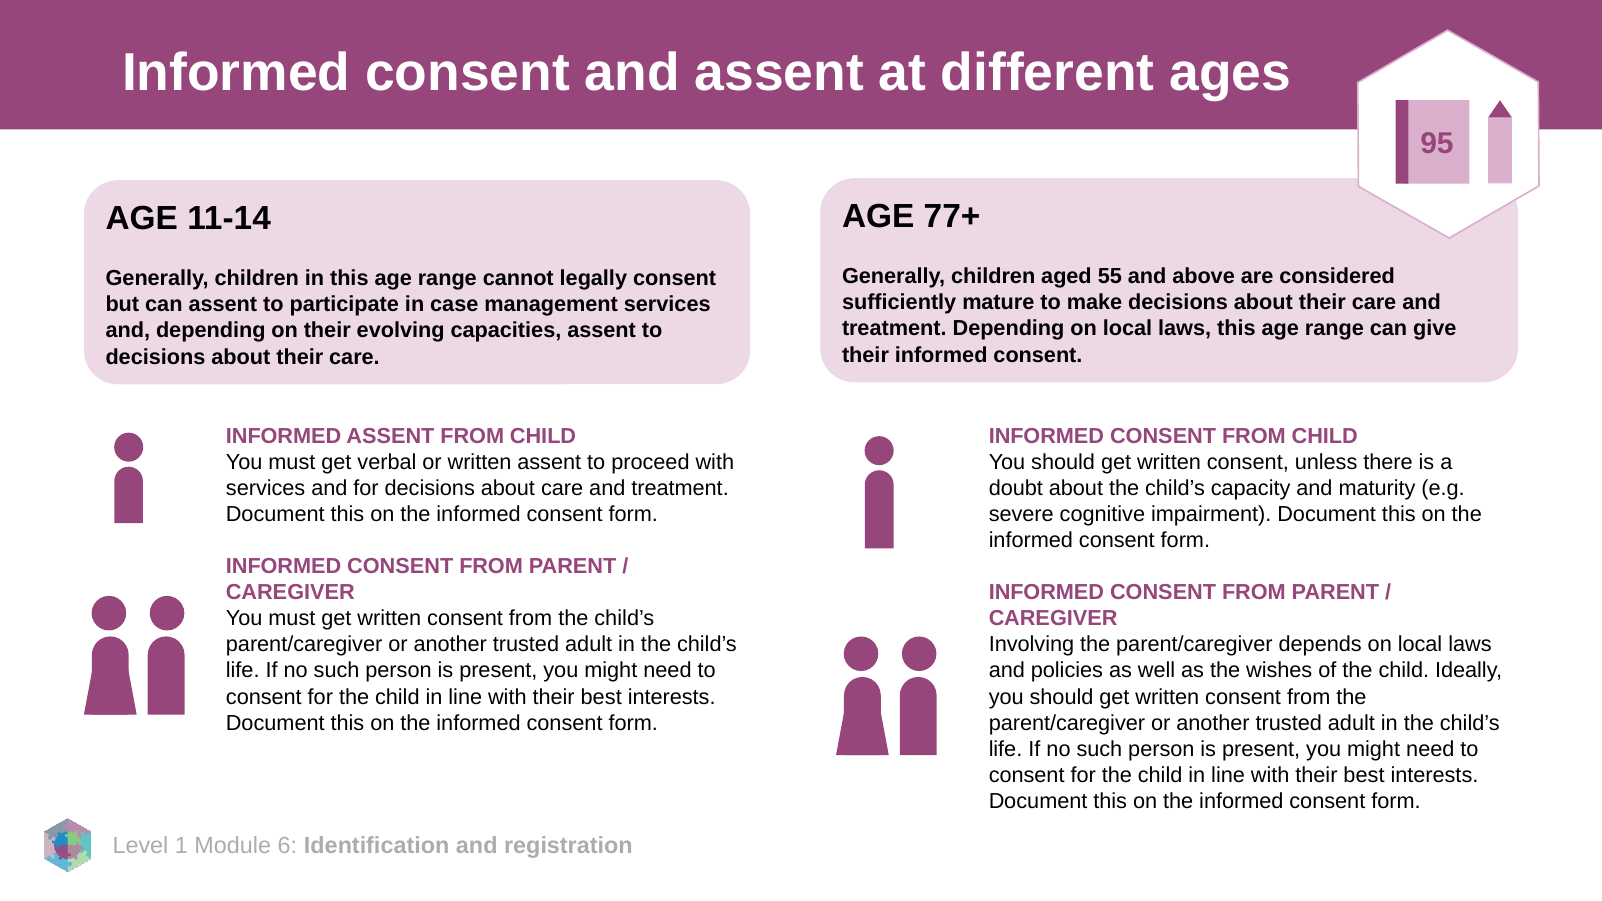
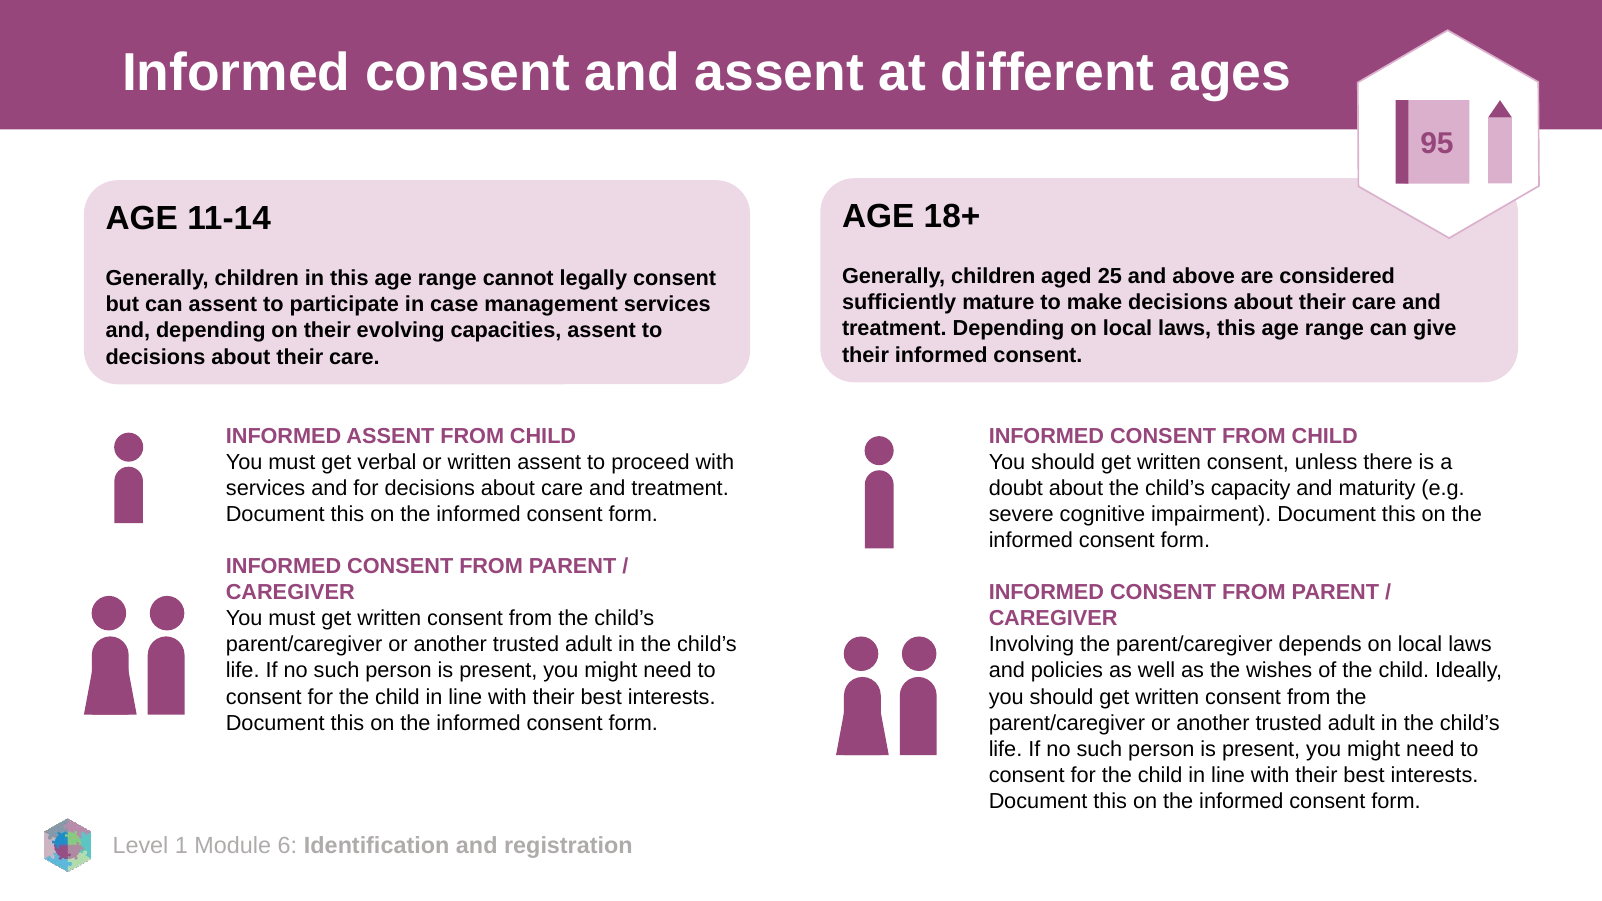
77+: 77+ -> 18+ (952, 216)
55: 55 -> 25 (1110, 277)
